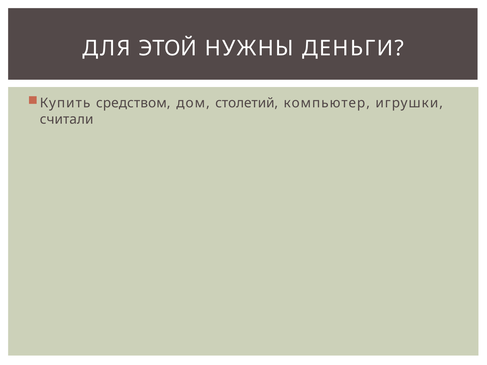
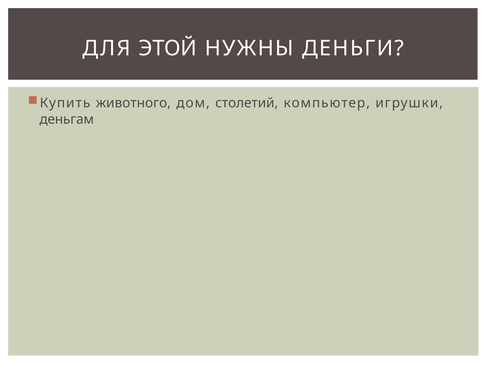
средством: средством -> животного (133, 103)
считали: считали -> деньгам (67, 119)
